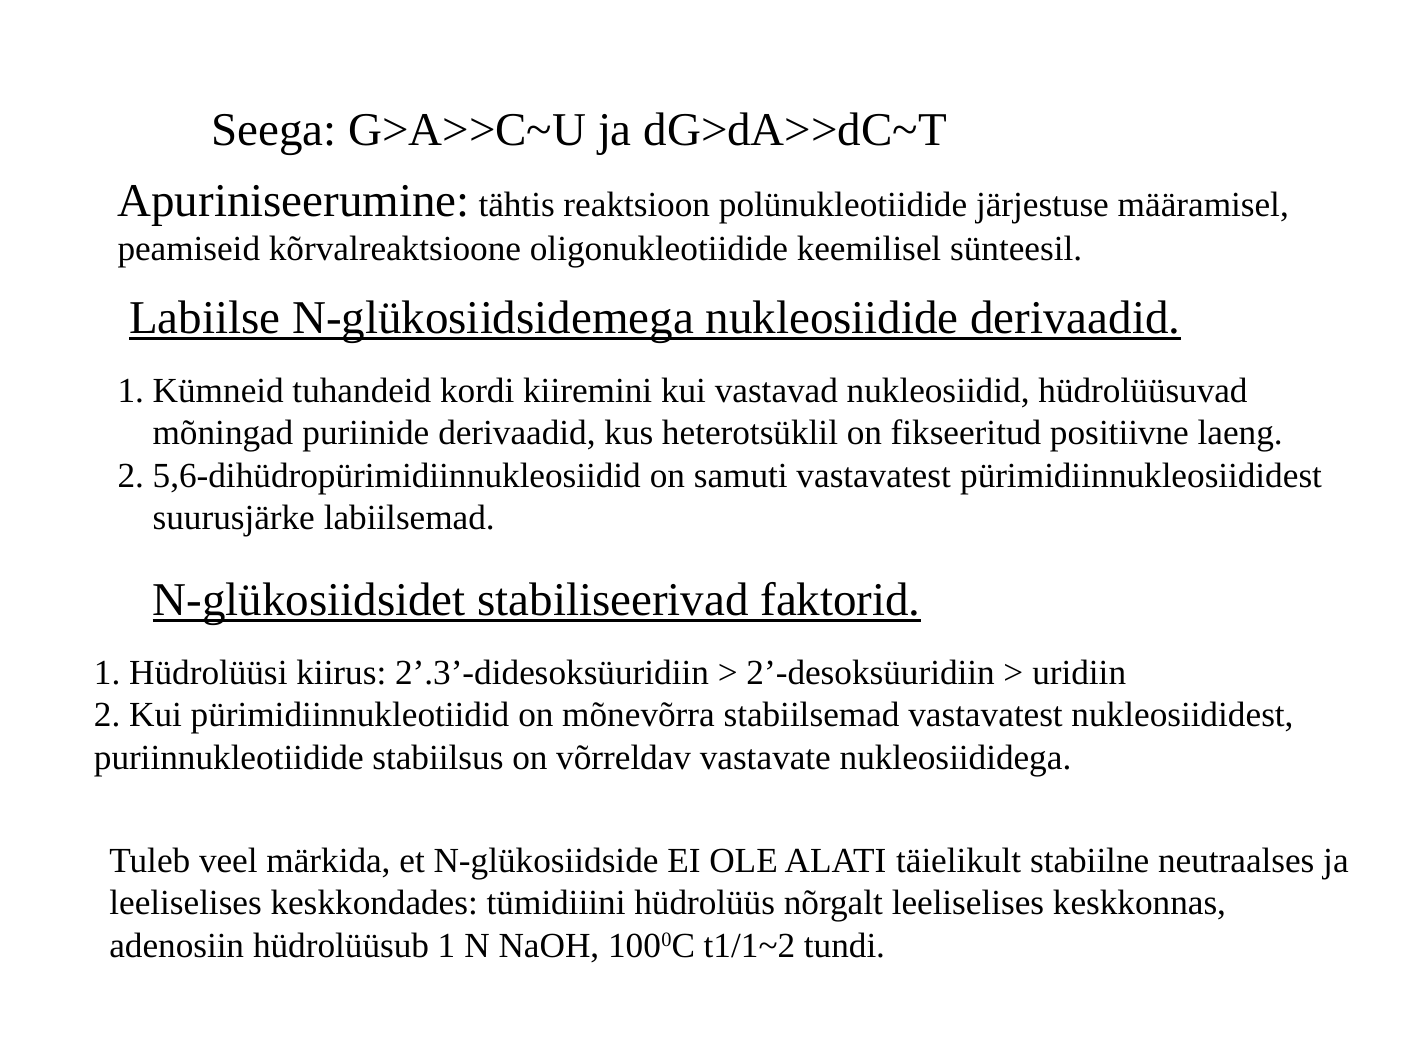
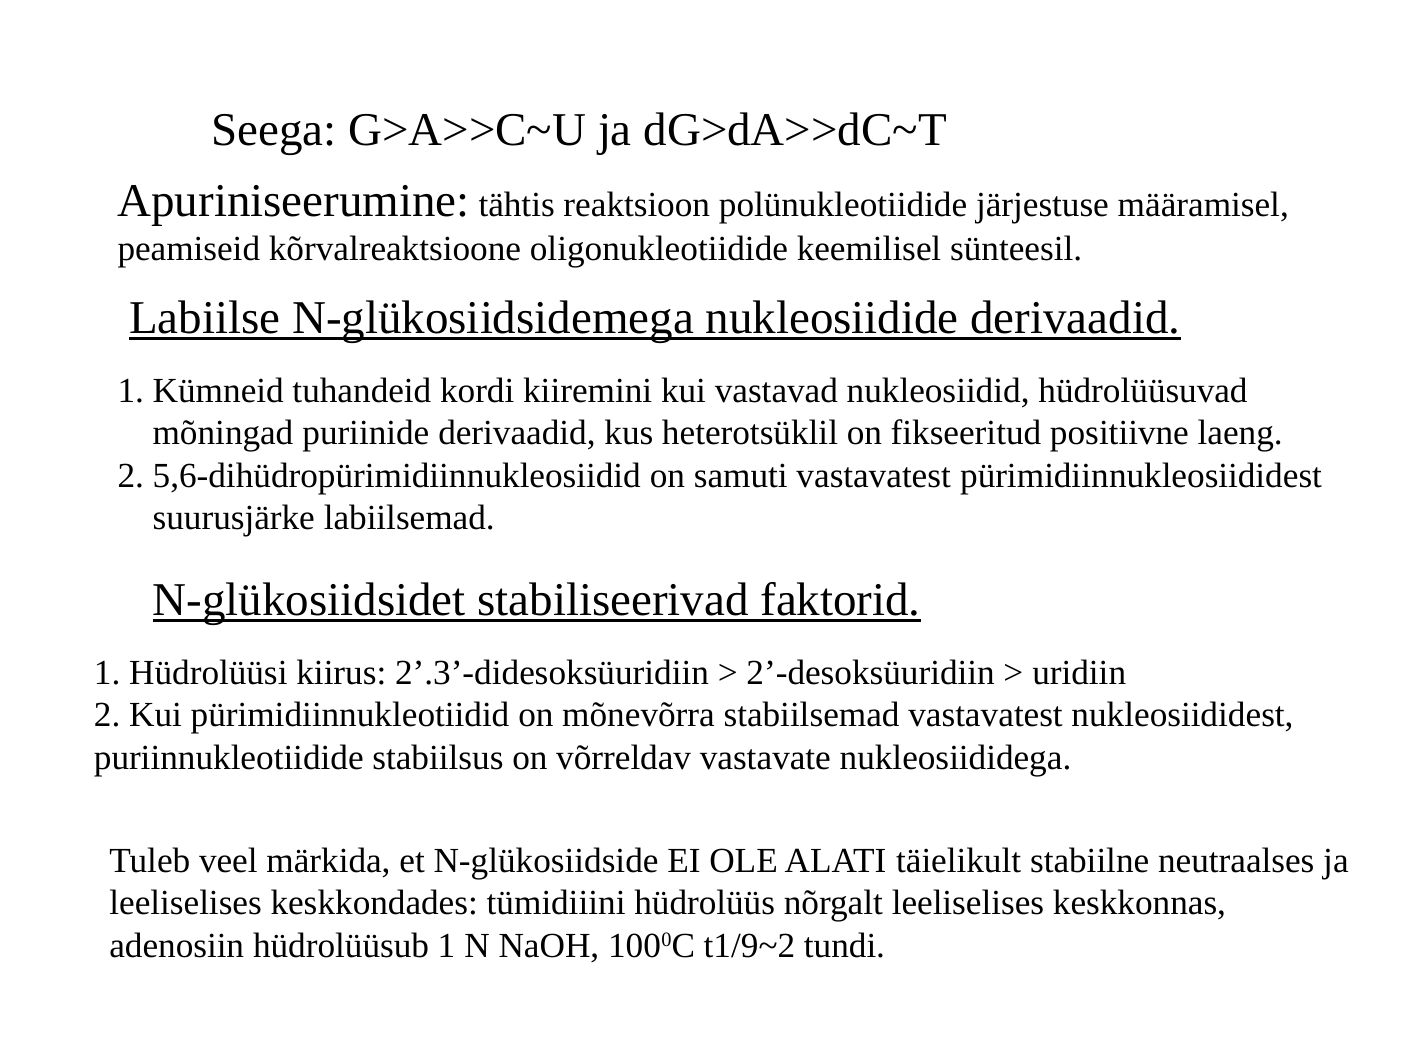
t1/1~2: t1/1~2 -> t1/9~2 (749, 946)
